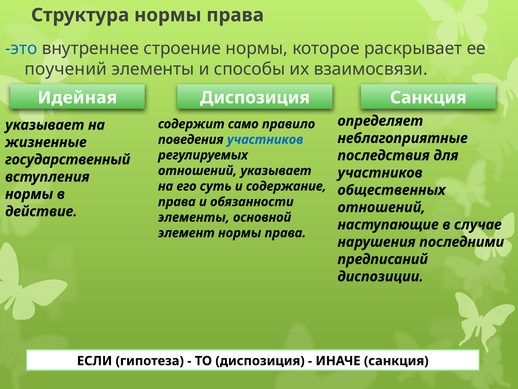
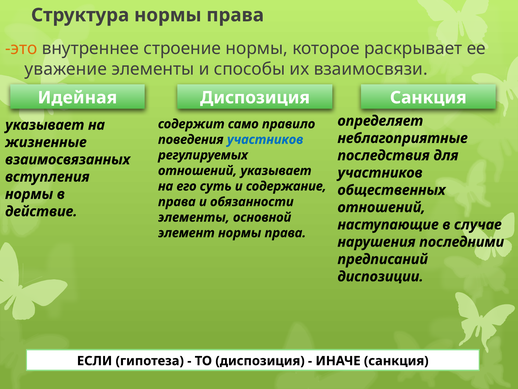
это colour: blue -> orange (21, 48)
поучений: поучений -> уважение (66, 69)
государственный: государственный -> взаимосвязанных (68, 159)
